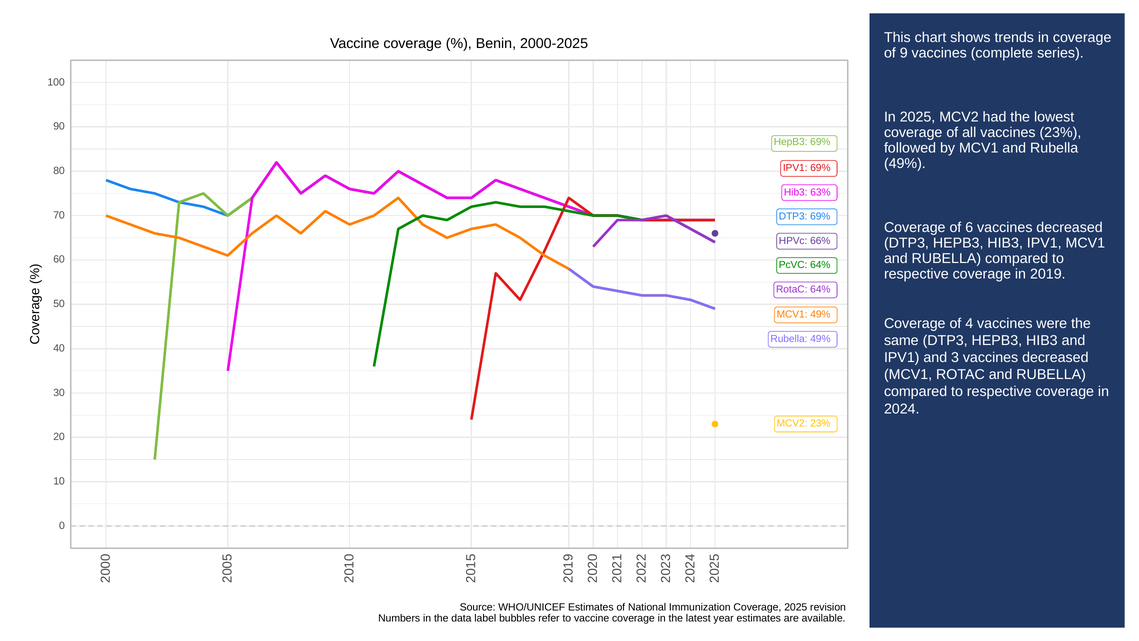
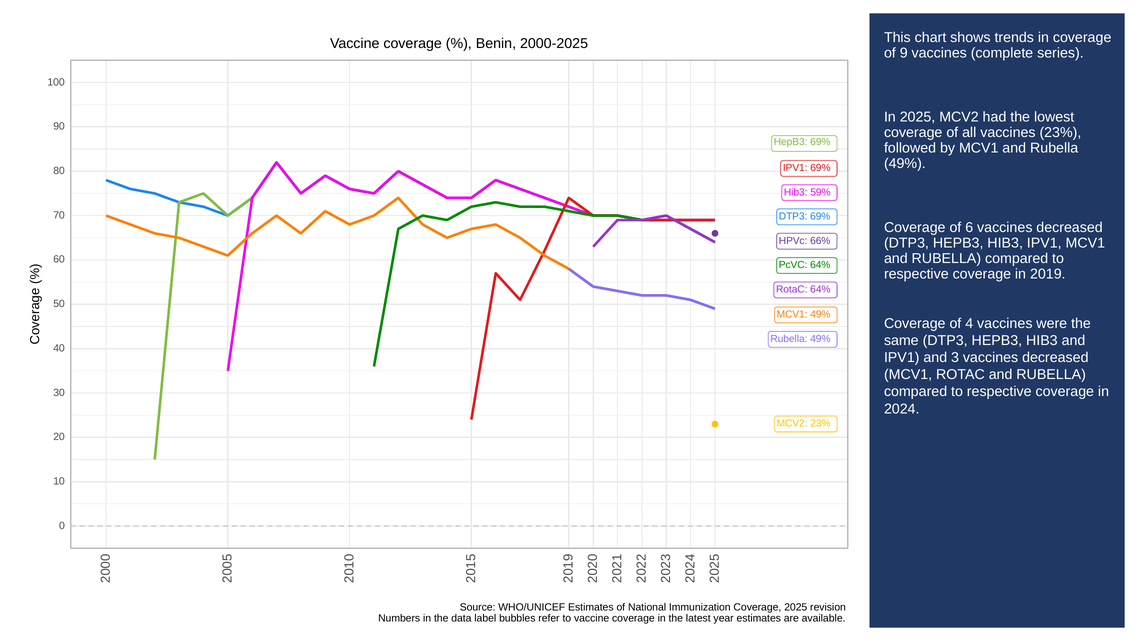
63%: 63% -> 59% (820, 192)
